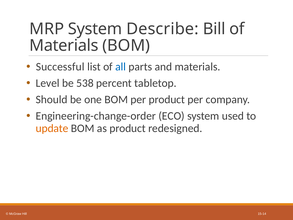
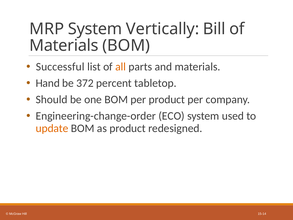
Describe: Describe -> Vertically (163, 29)
all colour: blue -> orange (121, 67)
Level: Level -> Hand (48, 83)
538: 538 -> 372 (85, 83)
